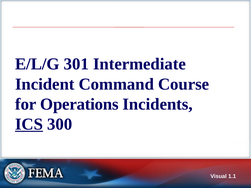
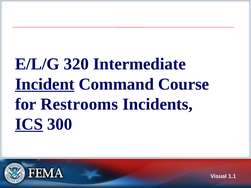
301: 301 -> 320 (76, 64)
Incident underline: none -> present (45, 84)
Operations: Operations -> Restrooms (79, 104)
